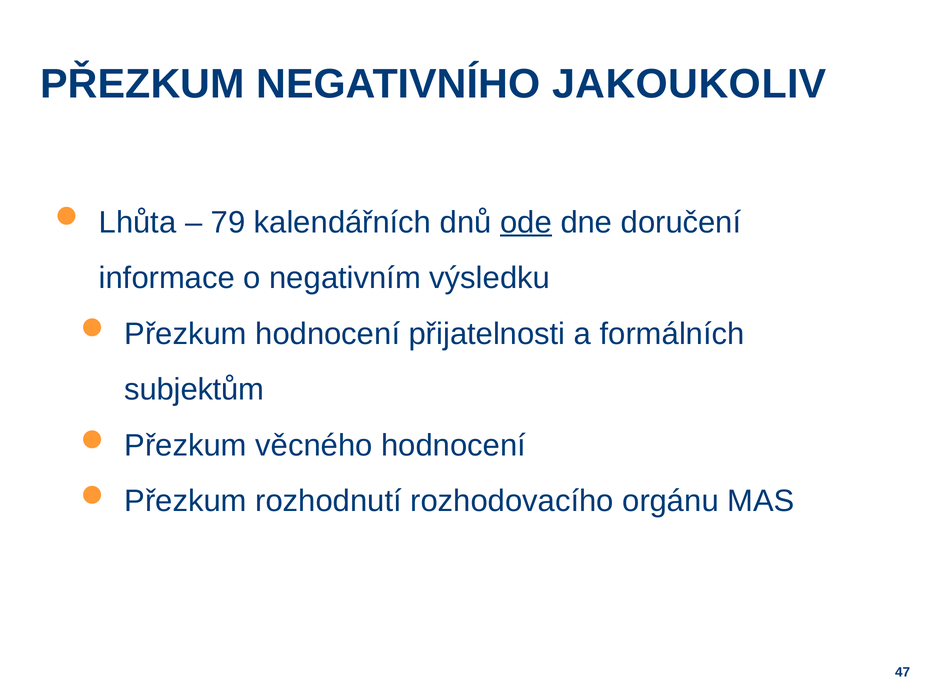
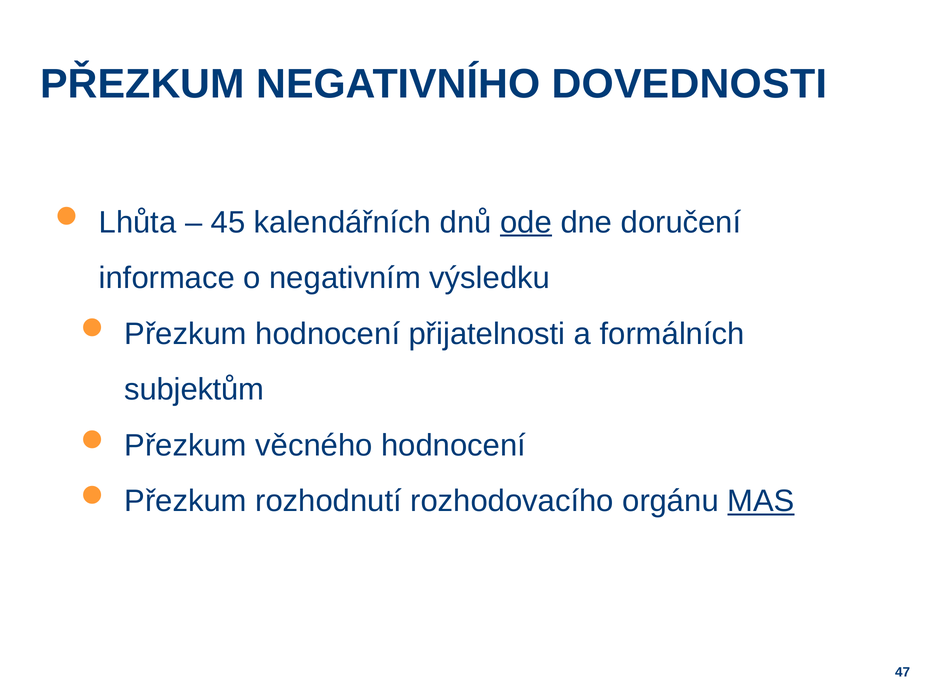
JAKOUKOLIV: JAKOUKOLIV -> DOVEDNOSTI (689, 84)
79: 79 -> 45 (228, 222)
MAS underline: none -> present (761, 501)
